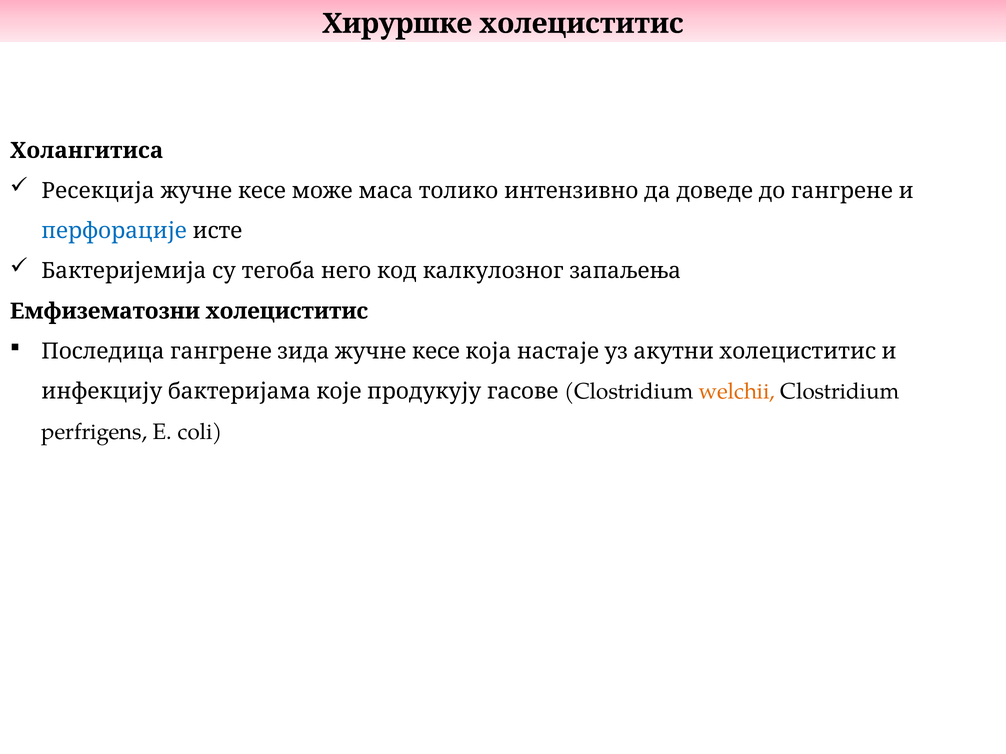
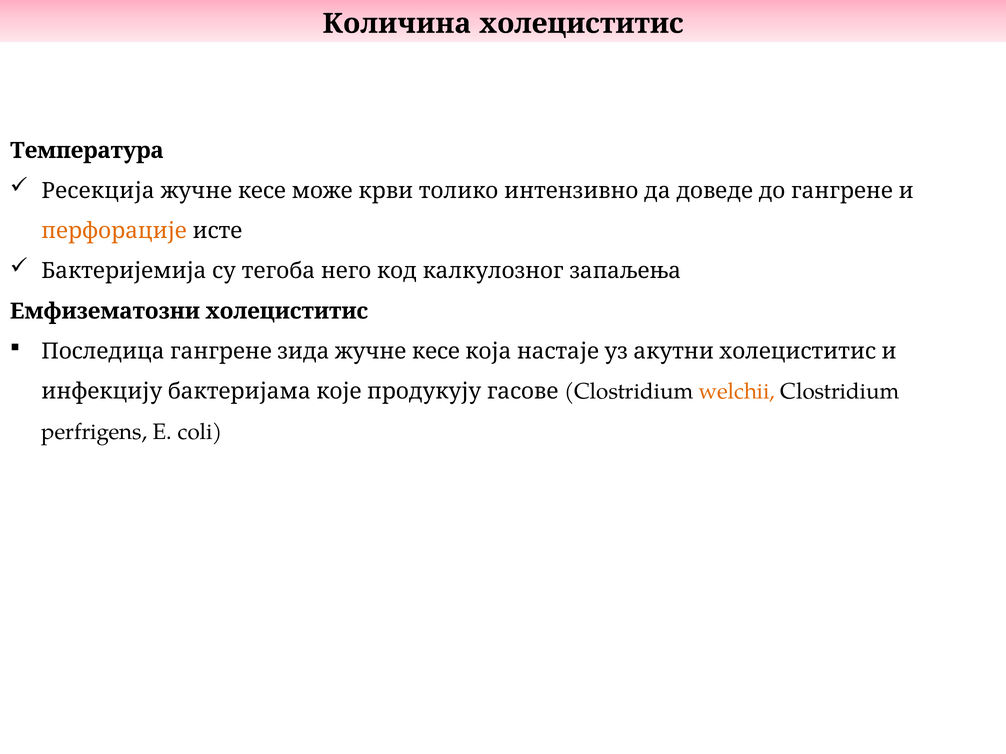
Хируршке: Хируршке -> Количина (397, 24)
Холангитиса: Холангитиса -> Температура (87, 151)
маса: маса -> крви (386, 191)
перфорације colour: blue -> orange (114, 231)
